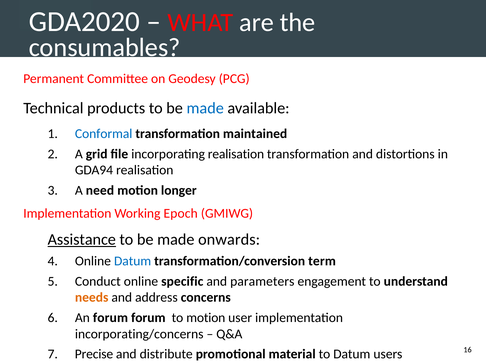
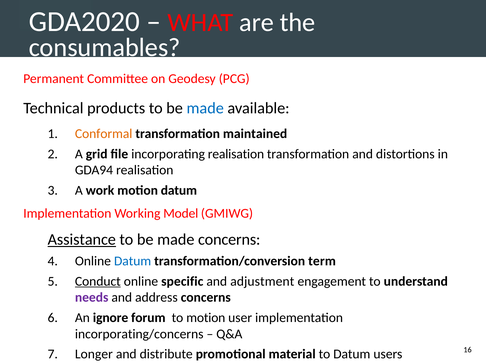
Conformal colour: blue -> orange (104, 134)
need: need -> work (100, 191)
motion longer: longer -> datum (179, 191)
Epoch: Epoch -> Model (181, 214)
made onwards: onwards -> concerns (229, 240)
Conduct underline: none -> present (98, 282)
parameters: parameters -> adjustment (262, 282)
needs colour: orange -> purple (92, 298)
An forum: forum -> ignore (111, 318)
Precise: Precise -> Longer (94, 355)
